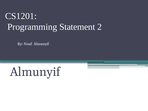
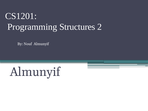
Statement: Statement -> Structures (77, 27)
